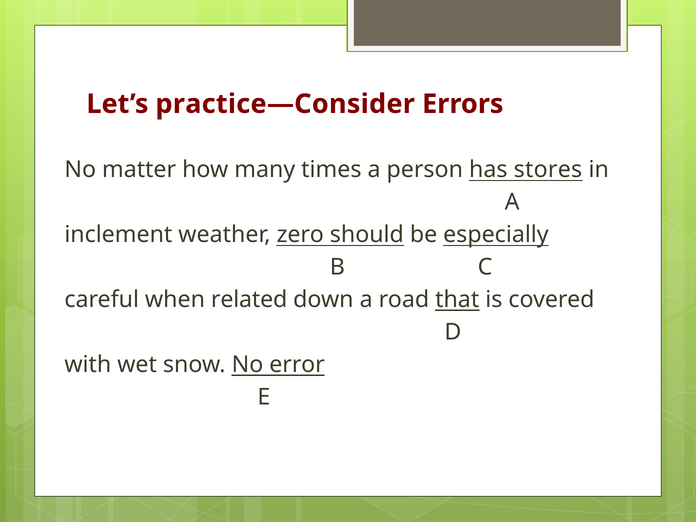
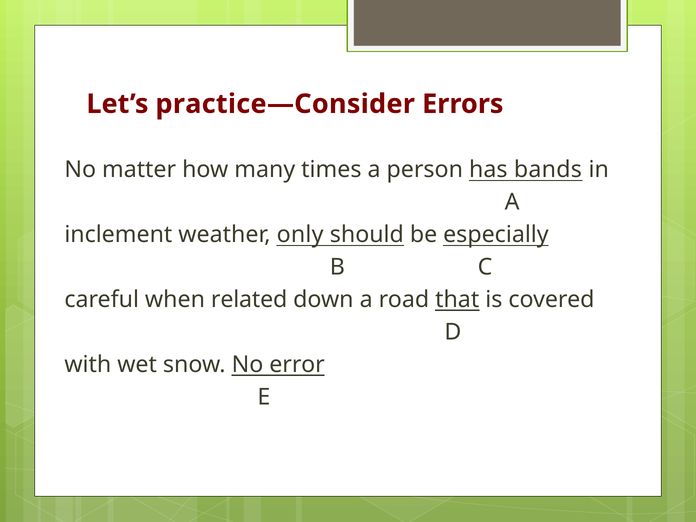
stores: stores -> bands (548, 170)
zero: zero -> only (300, 235)
